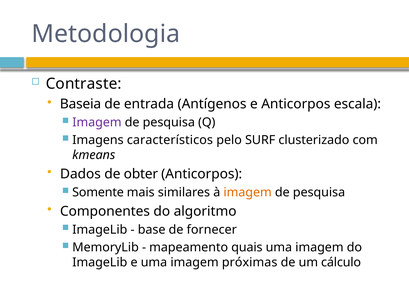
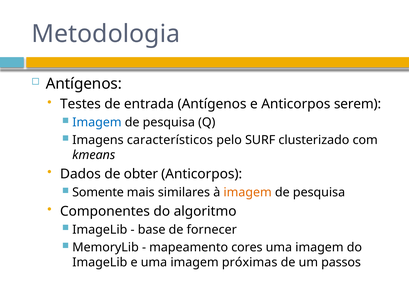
Contraste: Contraste -> Antígenos (84, 84)
Baseia: Baseia -> Testes (80, 104)
escala: escala -> serem (358, 104)
Imagem colour: purple -> blue (97, 123)
quais: quais -> cores (247, 248)
cálculo: cálculo -> passos (341, 263)
